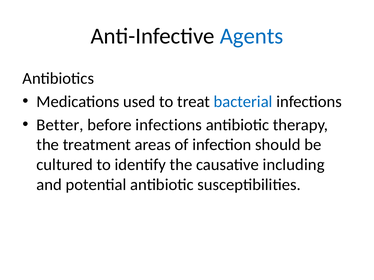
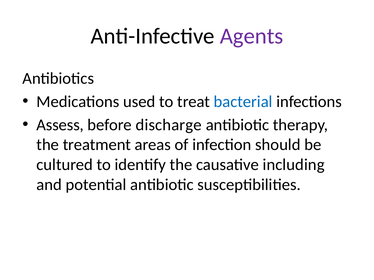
Agents colour: blue -> purple (252, 36)
Better: Better -> Assess (60, 125)
before infections: infections -> discharge (169, 125)
